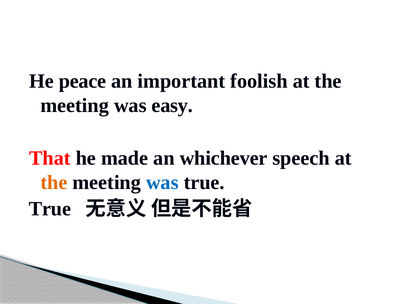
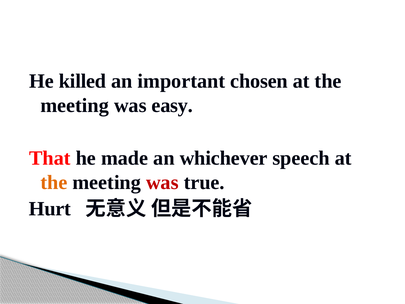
peace: peace -> killed (83, 81)
foolish: foolish -> chosen (259, 81)
was colour: blue -> red (162, 182)
True: True -> Hurt (50, 209)
